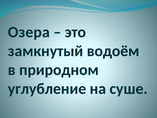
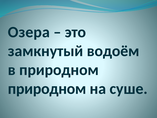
углубление: углубление -> природном (47, 89)
